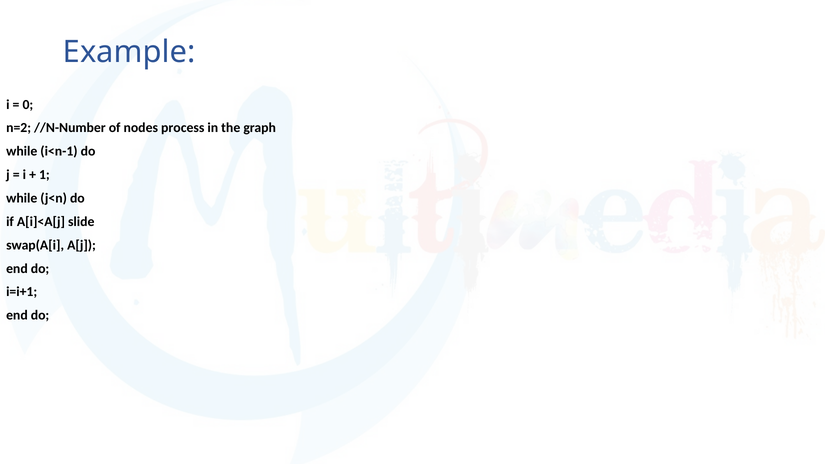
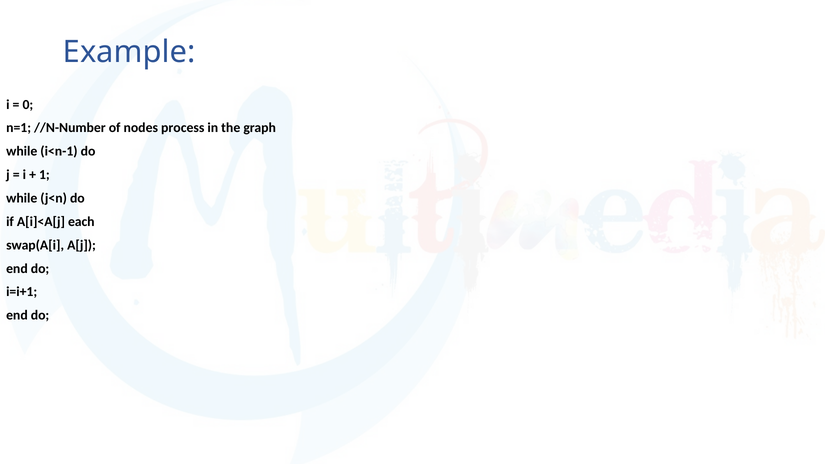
n=2: n=2 -> n=1 (19, 128)
slide: slide -> each (81, 222)
